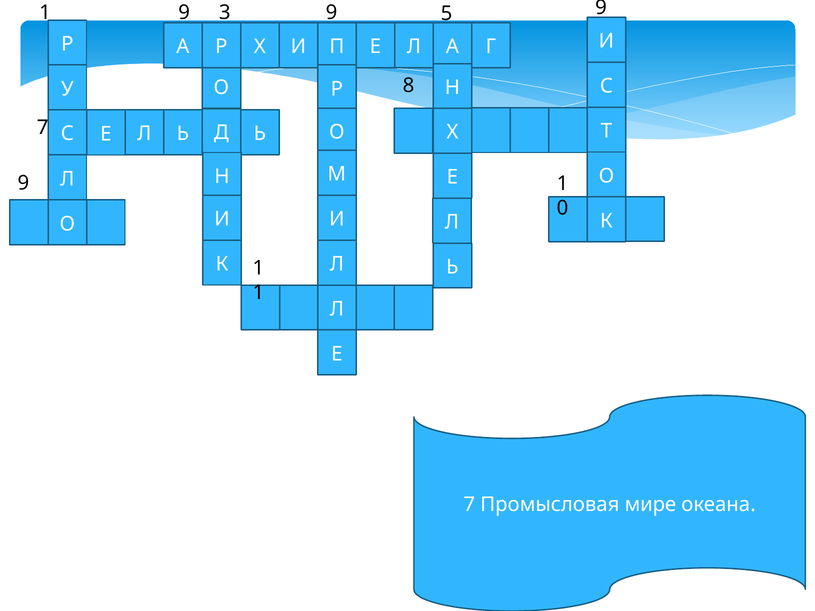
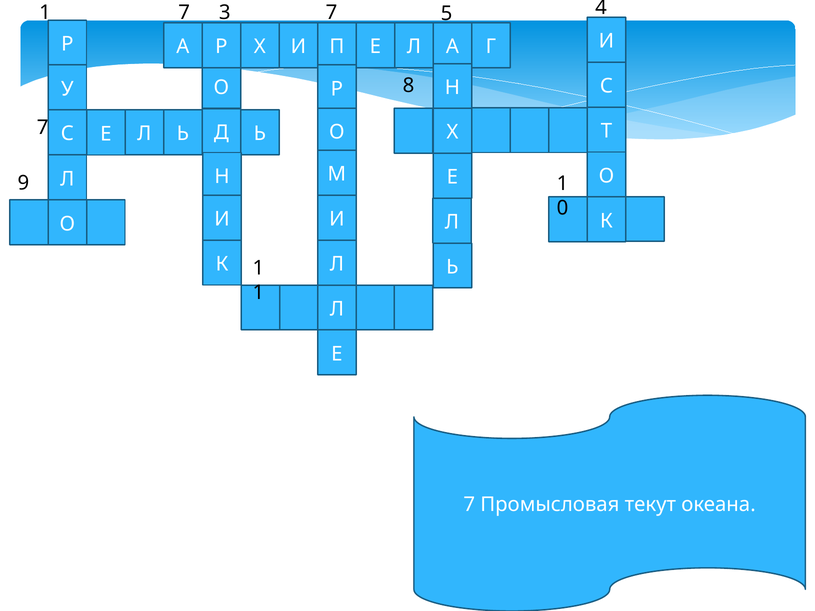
9: 9 -> 7 (184, 12)
3 9: 9 -> 7 (331, 12)
5 9: 9 -> 4 (601, 7)
мире: мире -> текут (650, 505)
